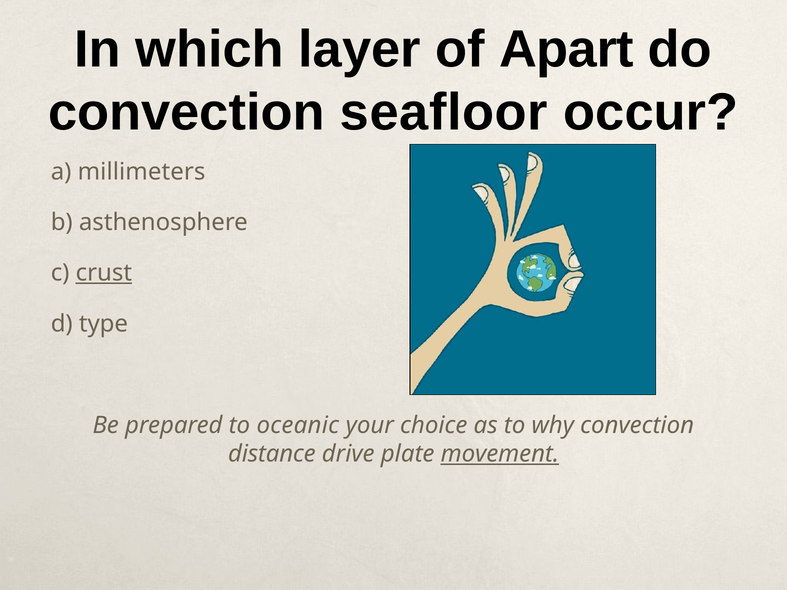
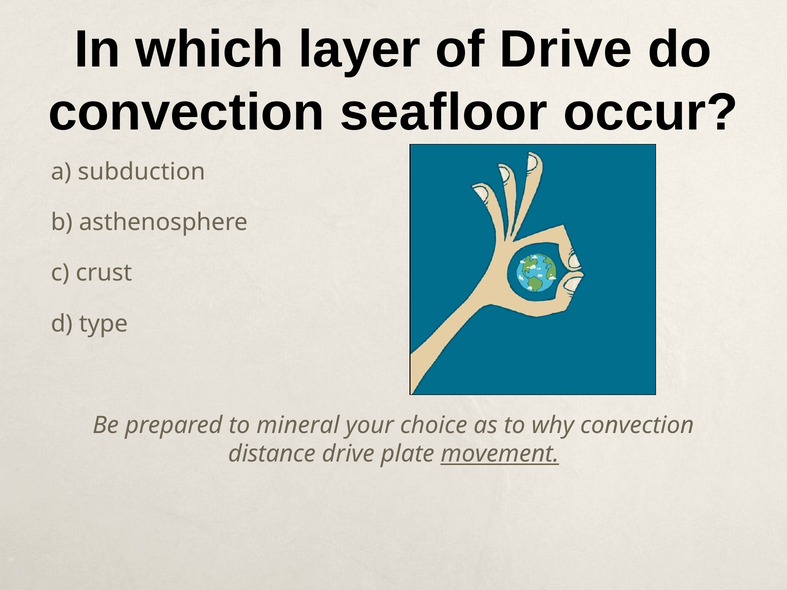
of Apart: Apart -> Drive (566, 49)
millimeters: millimeters -> subduction (142, 172)
crust underline: present -> none (104, 273)
oceanic: oceanic -> mineral (298, 425)
